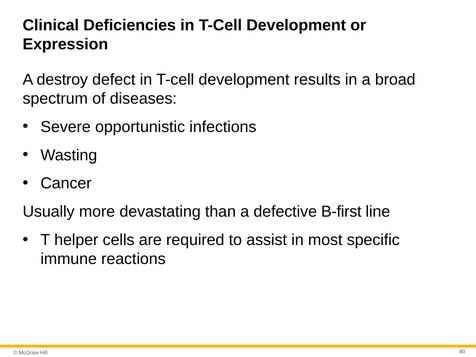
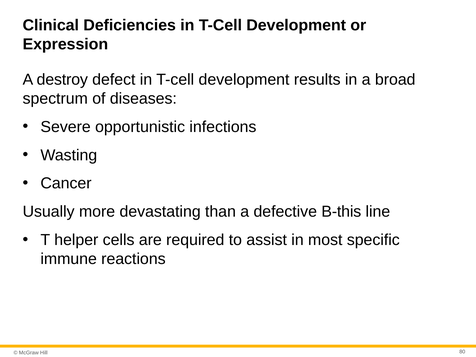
B-first: B-first -> B-this (341, 212)
